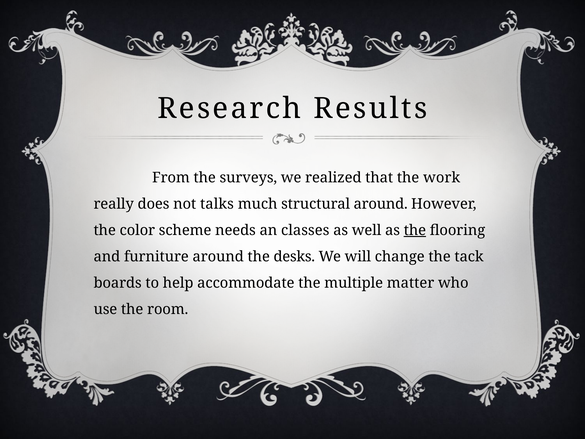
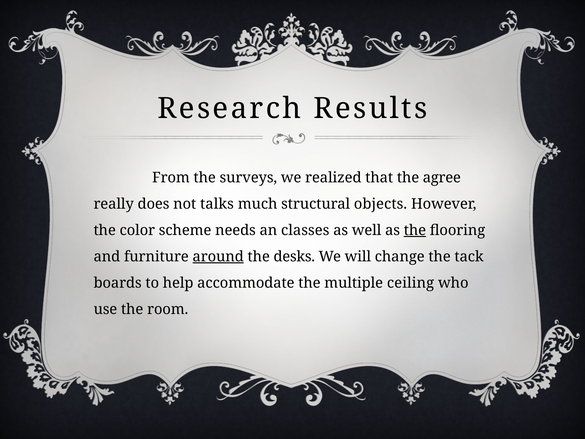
work: work -> agree (442, 177)
structural around: around -> objects (381, 204)
around underline: none -> present (218, 256)
matter: matter -> ceiling (410, 283)
